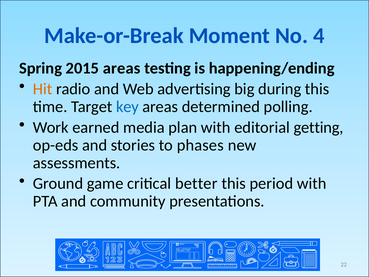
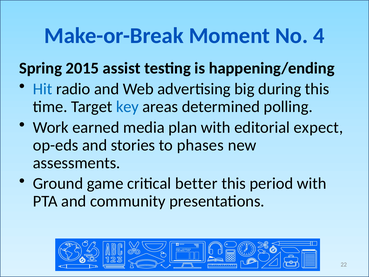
2015 areas: areas -> assist (122, 68)
Hit colour: orange -> blue (43, 89)
getting: getting -> expect (318, 127)
